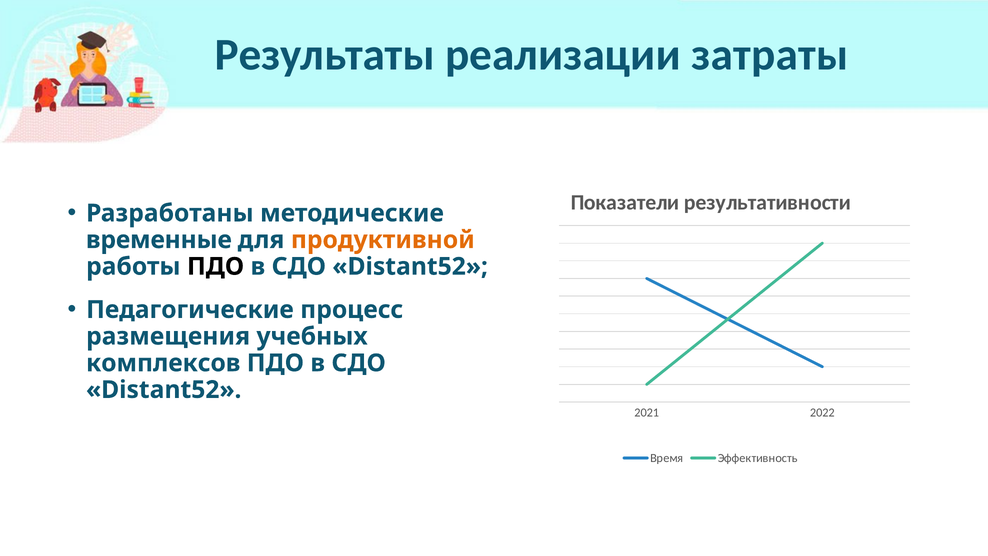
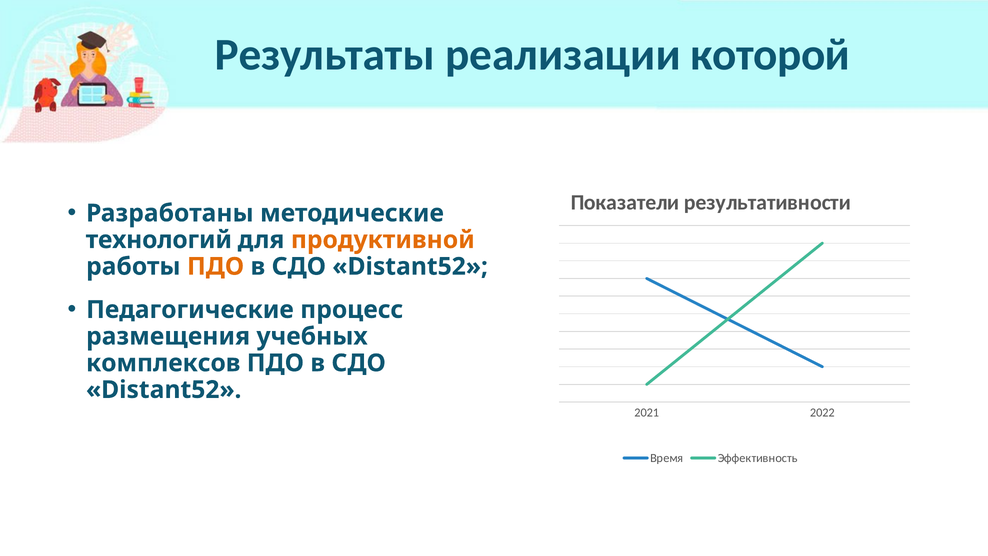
затраты: затраты -> которой (770, 55)
временные: временные -> технологий (159, 240)
ПДО colour: black -> orange (215, 266)
